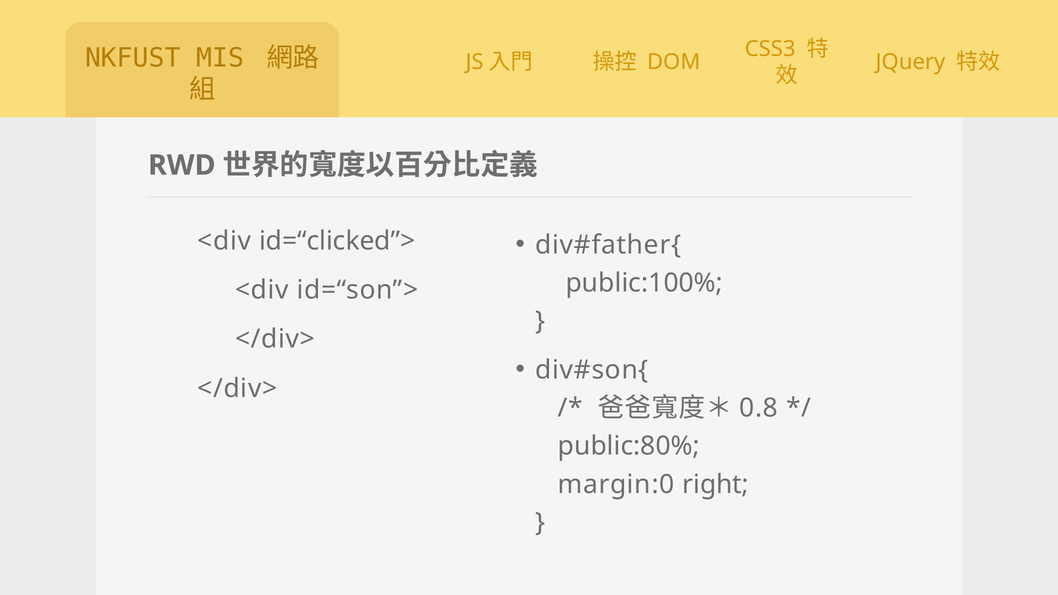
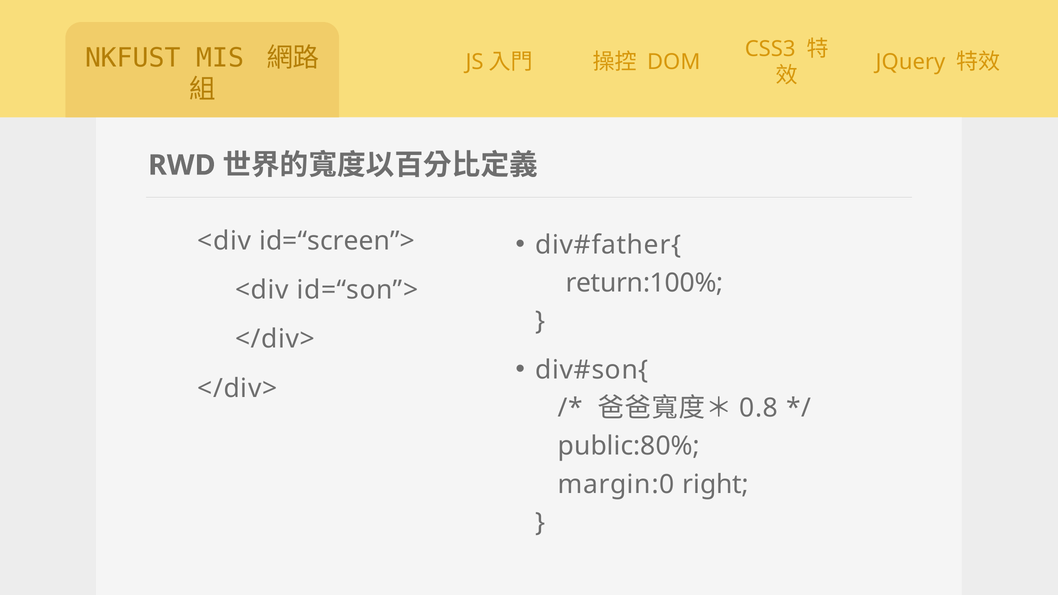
id=“clicked”>: id=“clicked”> -> id=“screen”> (337, 241)
public:100%: public:100% -> return:100% (644, 283)
